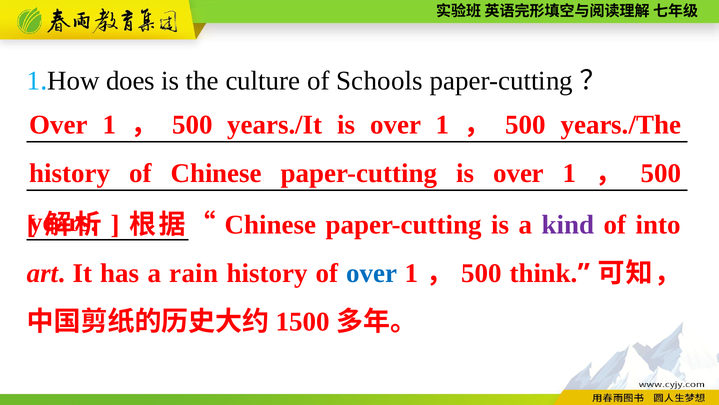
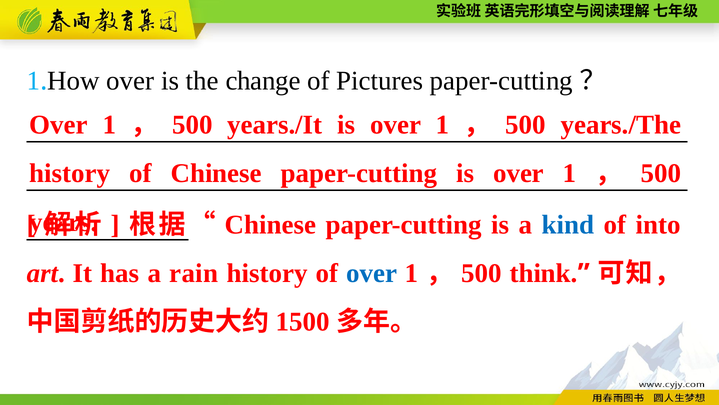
does: does -> over (130, 81)
culture: culture -> change (263, 81)
Schools: Schools -> Pictures (380, 81)
kind colour: purple -> blue (568, 225)
